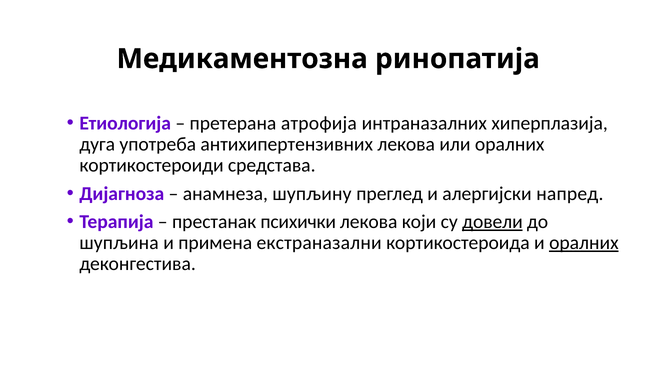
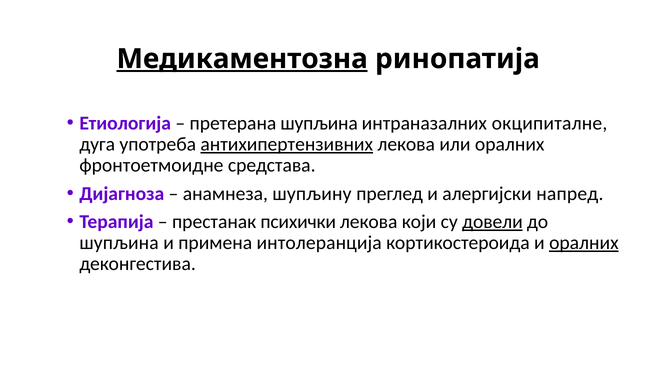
Медикаментозна underline: none -> present (242, 59)
претерана атрофија: атрофија -> шупљина (319, 123)
хиперплазија: хиперплазија -> окципиталне (550, 123)
антихипертензивних underline: none -> present (287, 144)
кортикостероиди: кортикостероиди -> фронтоетмоидне (151, 165)
екстраназални: екстраназални -> интолеранција (319, 243)
